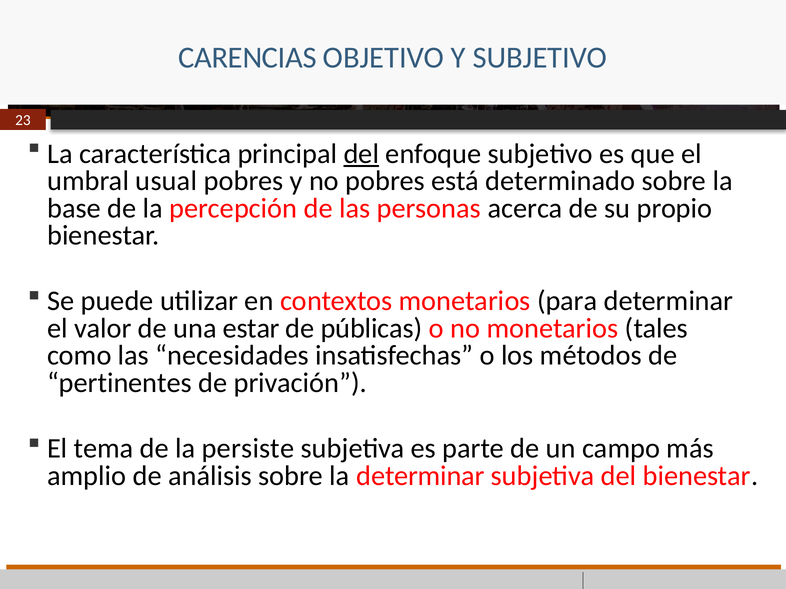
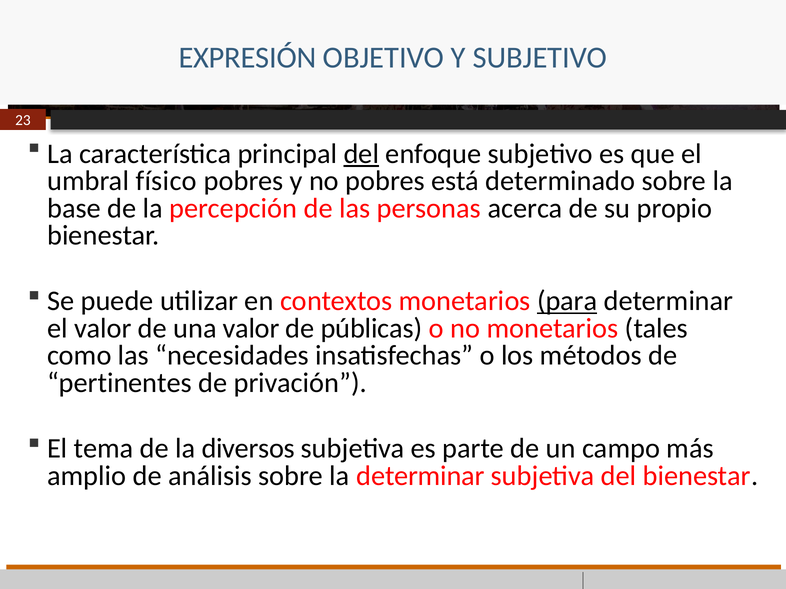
CARENCIAS: CARENCIAS -> EXPRESIÓN (248, 58)
usual: usual -> físico (166, 181)
para underline: none -> present (567, 301)
una estar: estar -> valor (251, 329)
persiste: persiste -> diversos (248, 449)
